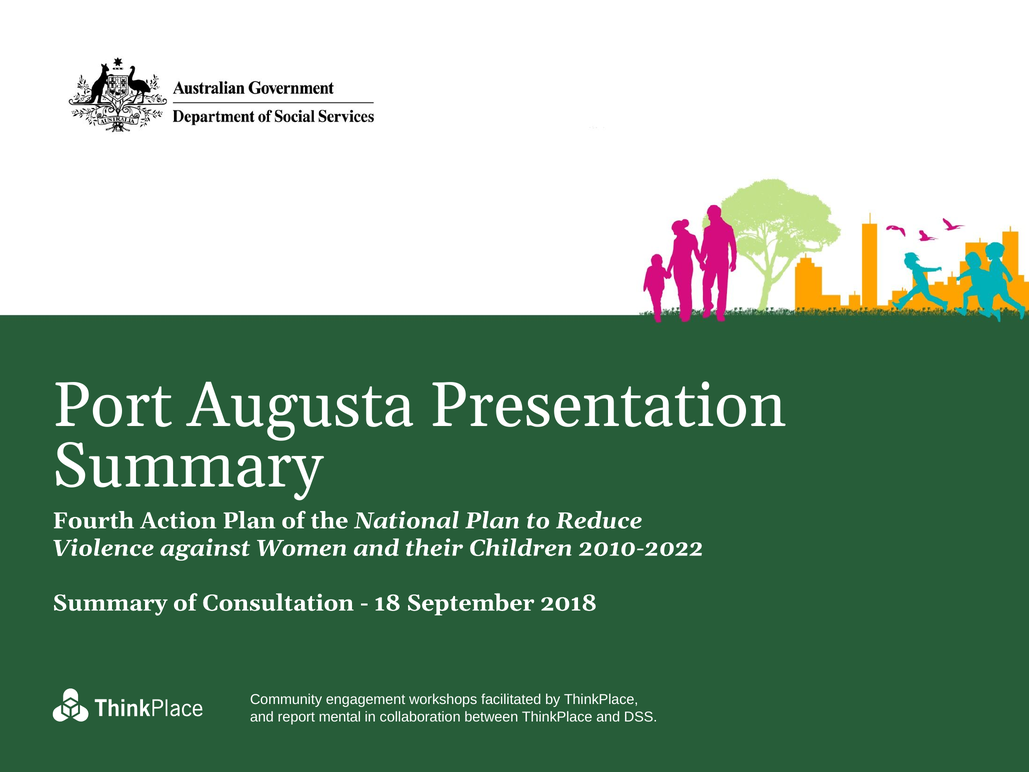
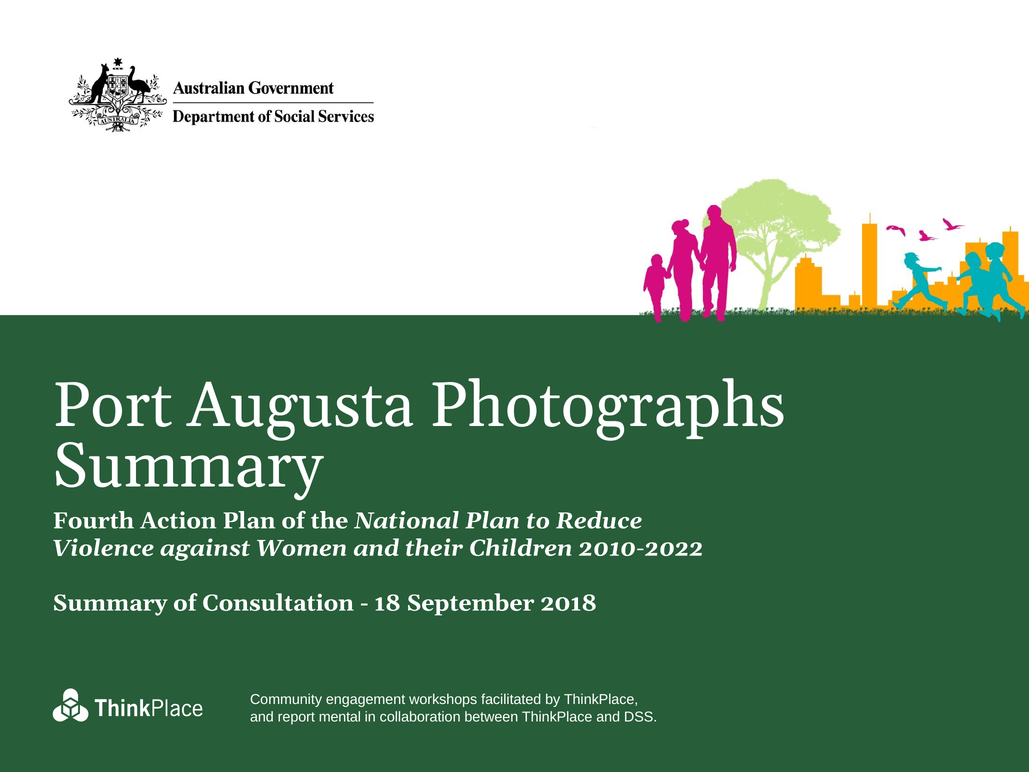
Presentation: Presentation -> Photographs (608, 405)
